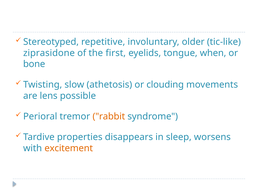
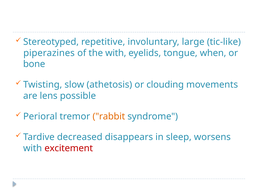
older: older -> large (193, 42)
ziprasidone: ziprasidone -> piperazines (49, 53)
the first: first -> with (116, 53)
properties: properties -> decreased (80, 137)
excitement colour: orange -> red (69, 149)
